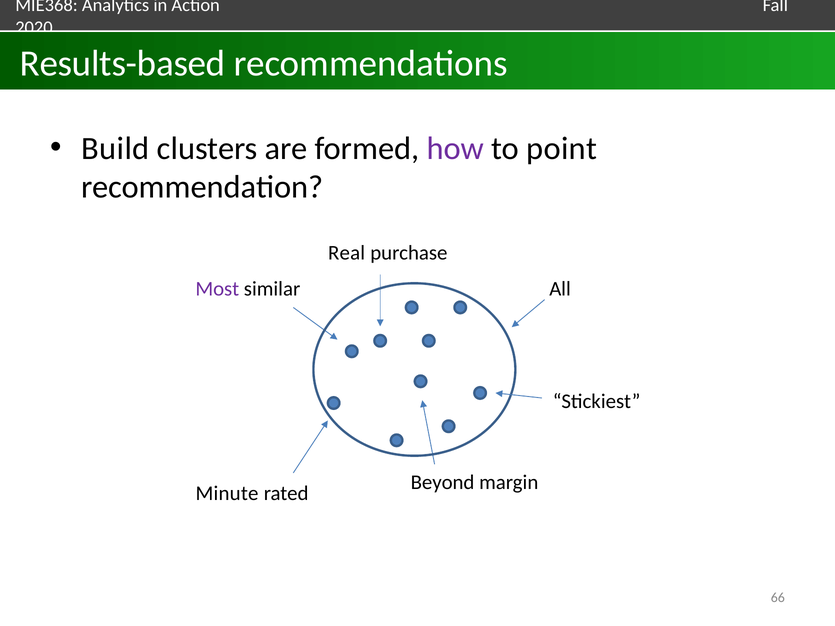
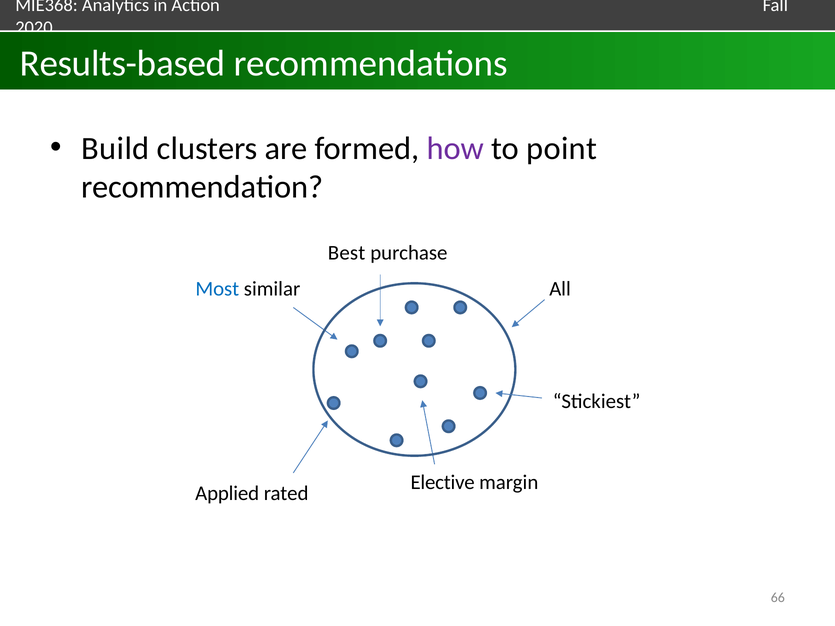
Real: Real -> Best (347, 253)
Most colour: purple -> blue (217, 289)
Beyond: Beyond -> Elective (443, 483)
Minute: Minute -> Applied (227, 493)
